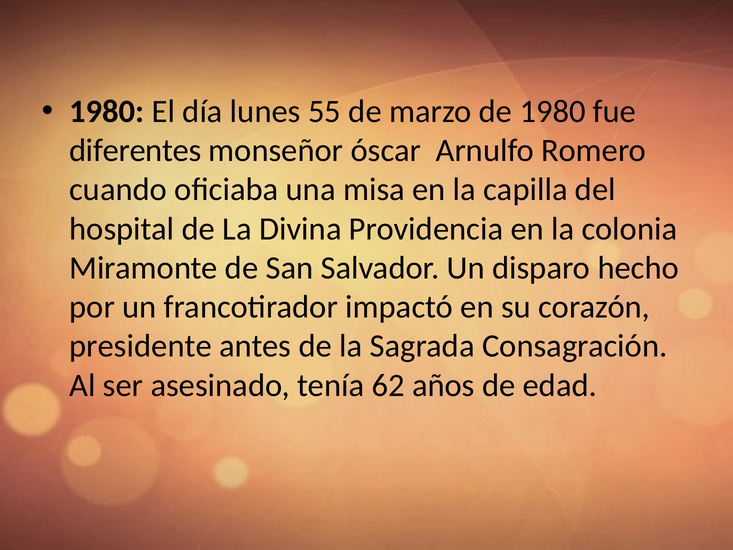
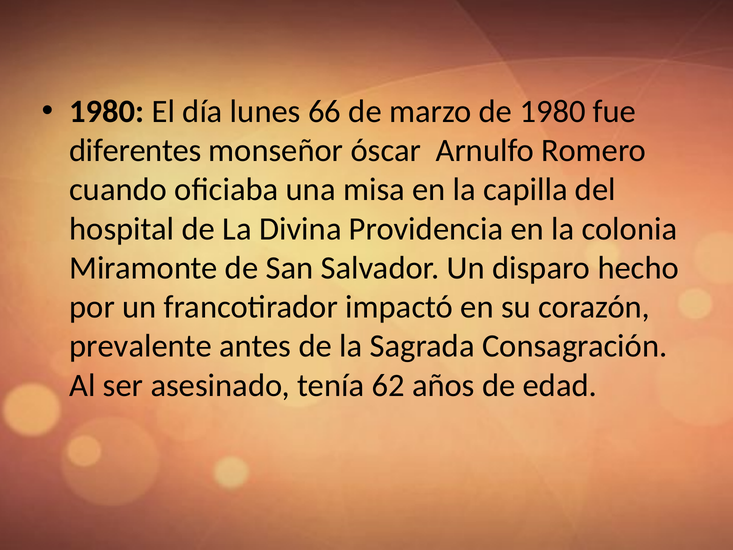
55: 55 -> 66 (324, 111)
presidente: presidente -> prevalente (141, 346)
